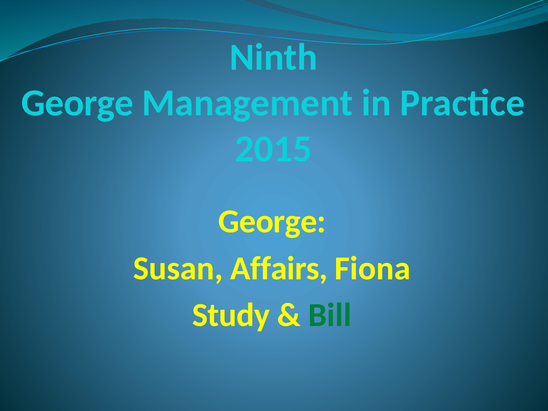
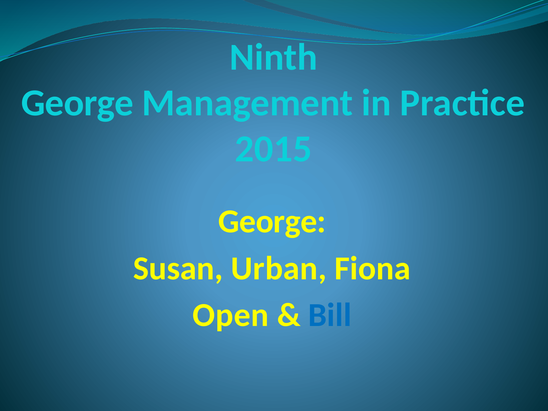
Affairs: Affairs -> Urban (279, 268)
Study: Study -> Open (231, 315)
Bill colour: green -> blue (330, 315)
